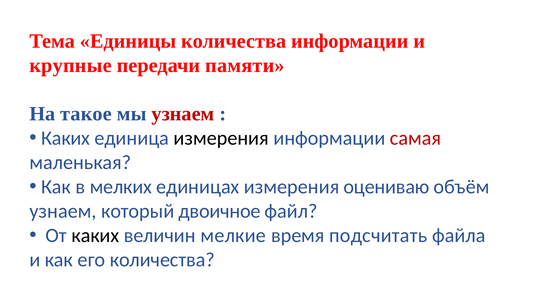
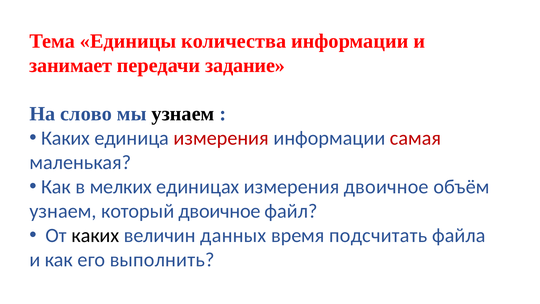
крупные: крупные -> занимает (71, 65)
памяти: памяти -> задание (245, 65)
такое: такое -> слово (86, 114)
узнаем colour: red -> black (183, 114)
измерения colour: black -> red (221, 138)
измерения оцениваю: оцениваю -> двоичное (386, 187)
мелкие: мелкие -> данных (233, 235)
его количества: количества -> выполнить (162, 260)
